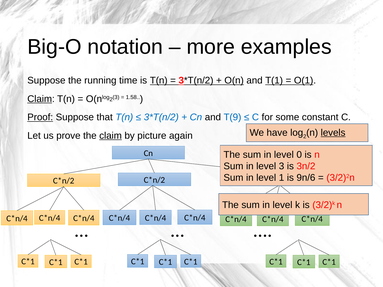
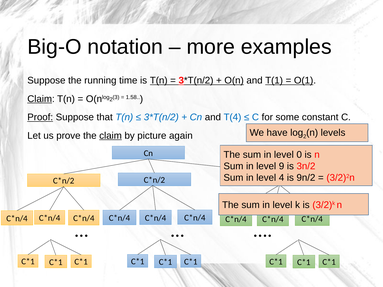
T(9: T(9 -> T(4 (232, 117)
levels underline: present -> none (333, 133)
level 3: 3 -> 9 (282, 166)
1: 1 -> 4 (282, 178)
9n/6: 9n/6 -> 9n/2 (306, 178)
